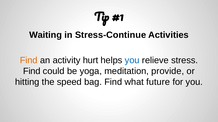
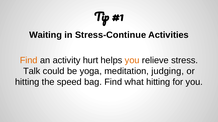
you colour: blue -> orange (132, 61)
Find: Find -> Talk (32, 72)
provide: provide -> judging (168, 72)
what future: future -> hitting (158, 82)
